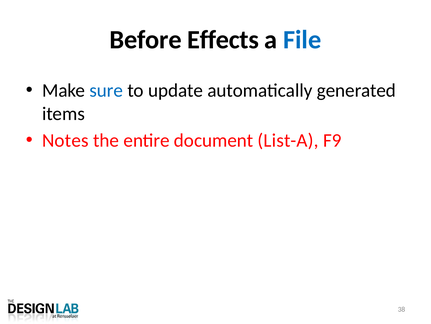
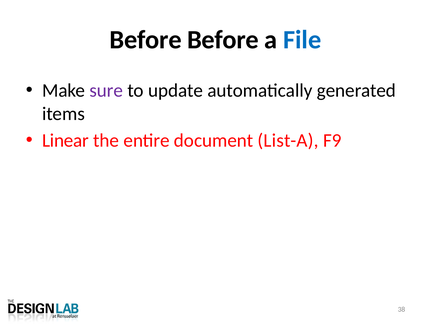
Before Effects: Effects -> Before (223, 40)
sure colour: blue -> purple (106, 90)
Notes: Notes -> Linear (65, 140)
